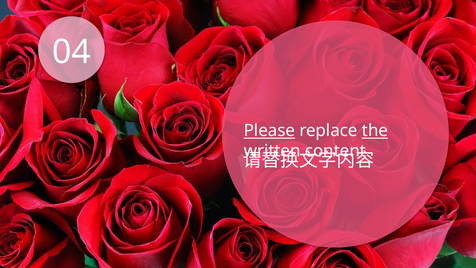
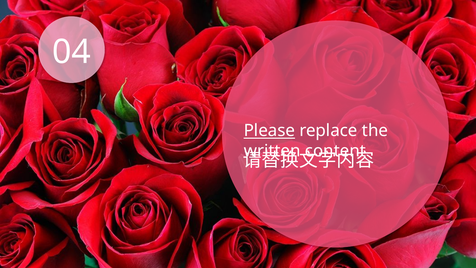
the underline: present -> none (375, 131)
